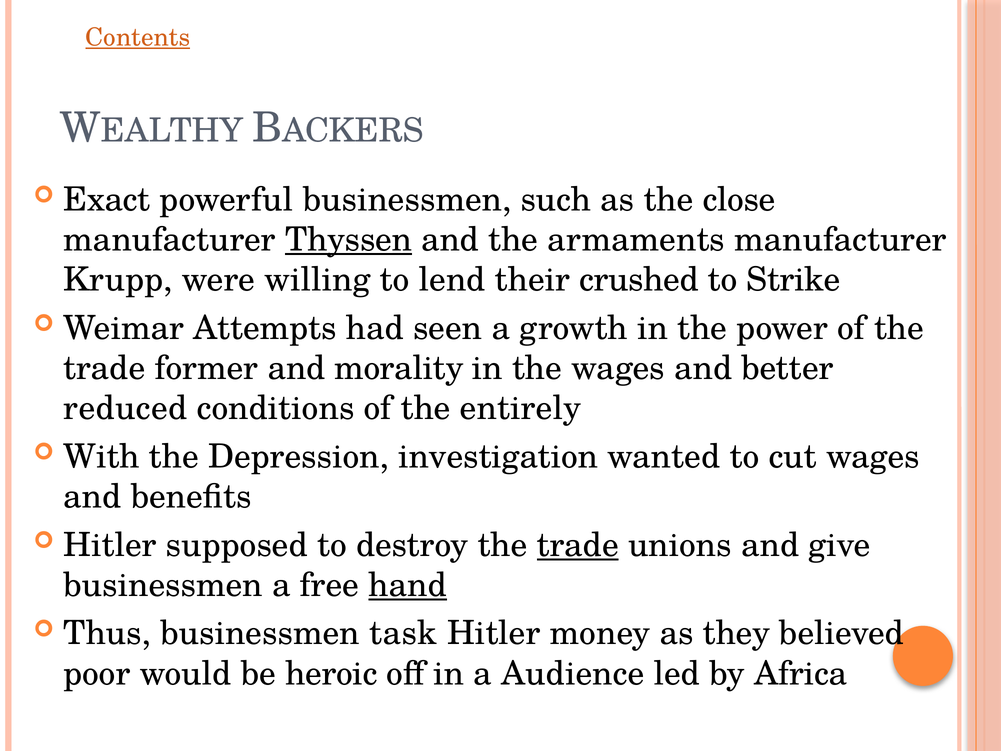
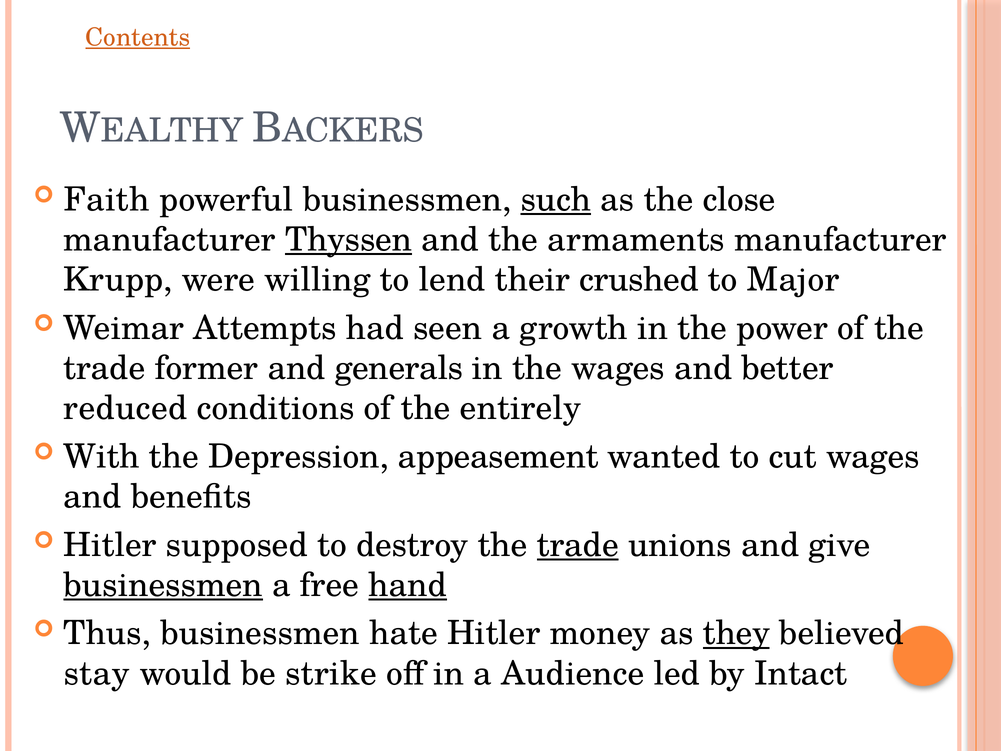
Exact: Exact -> Faith (107, 199)
such underline: none -> present (556, 199)
Strike: Strike -> Major (793, 280)
morality: morality -> generals (399, 368)
investigation: investigation -> appeasement (498, 456)
businessmen underline: none -> present (163, 585)
task: task -> hate (403, 633)
they underline: none -> present (736, 633)
poor: poor -> stay (97, 673)
heroic: heroic -> strike (331, 673)
Africa: Africa -> Intact (801, 673)
